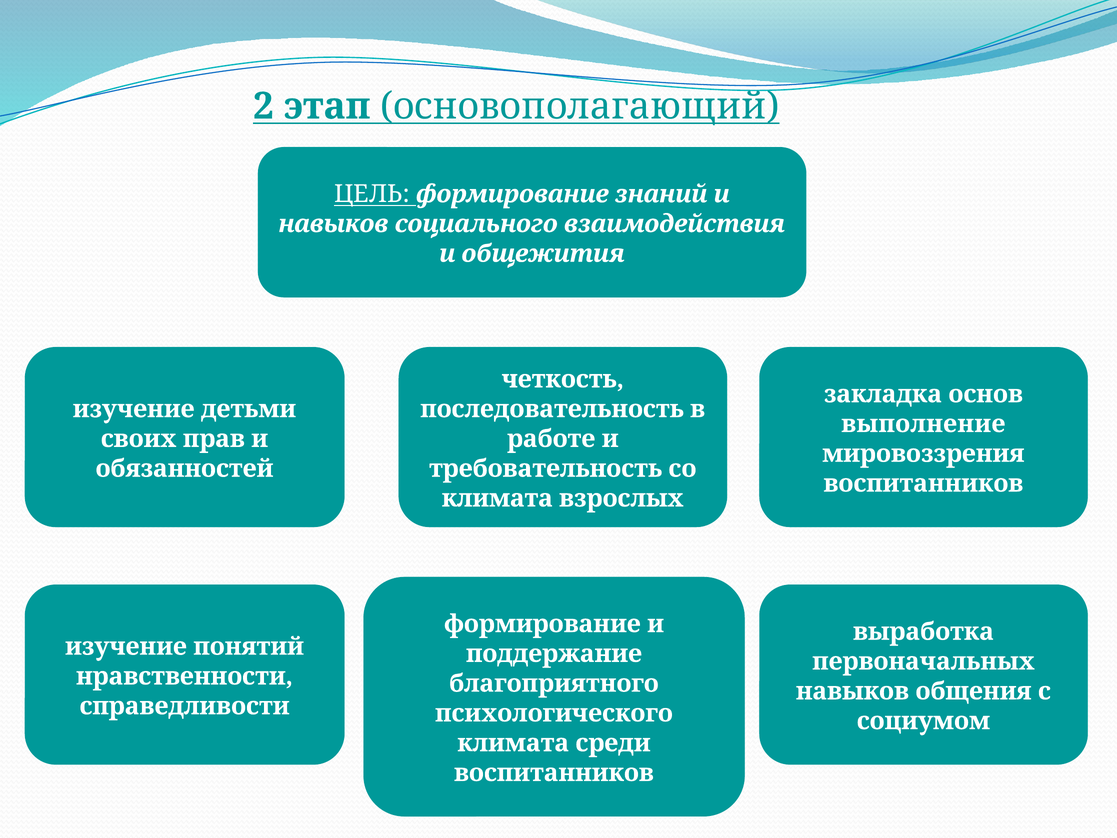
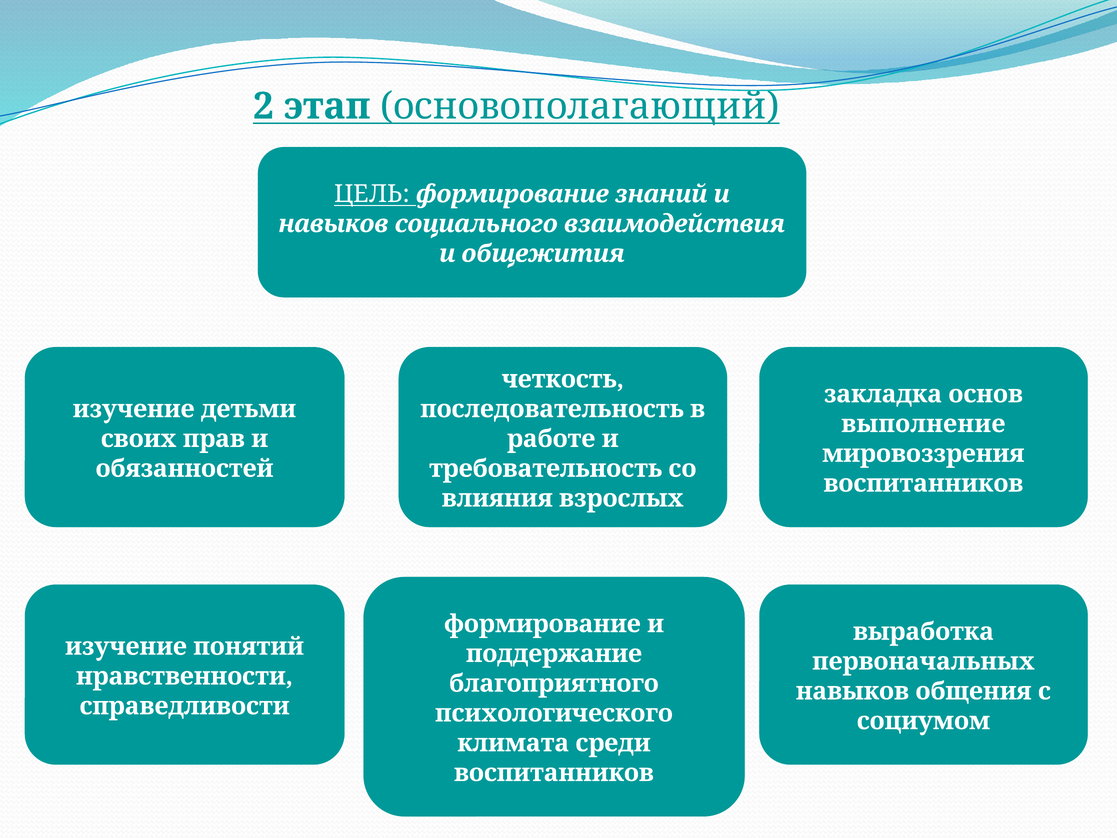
климата: климата -> влияния (497, 498)
